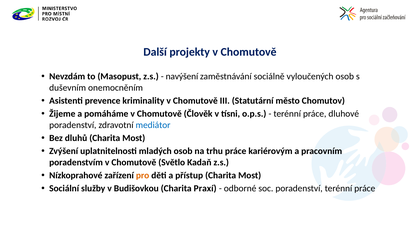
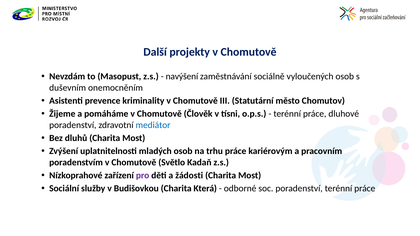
pro colour: orange -> purple (143, 176)
přístup: přístup -> žádosti (189, 176)
Praxí: Praxí -> Která (205, 189)
